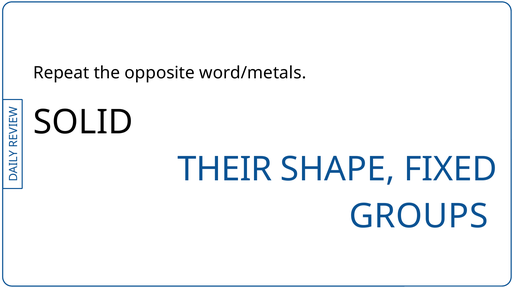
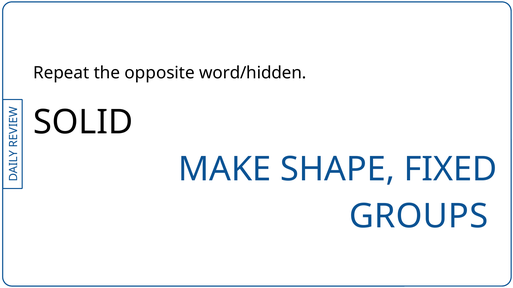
word/metals: word/metals -> word/hidden (253, 73)
THEIR: THEIR -> MAKE (225, 170)
